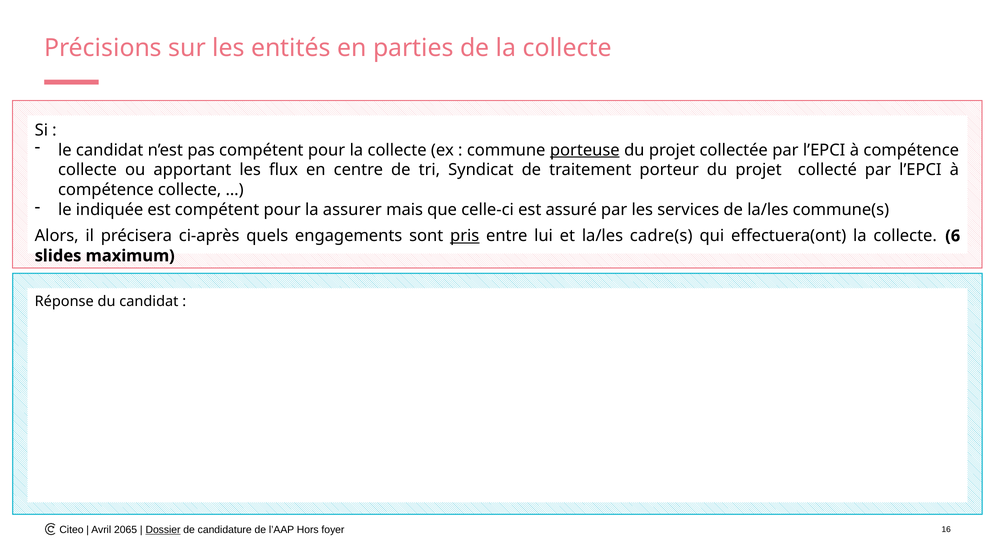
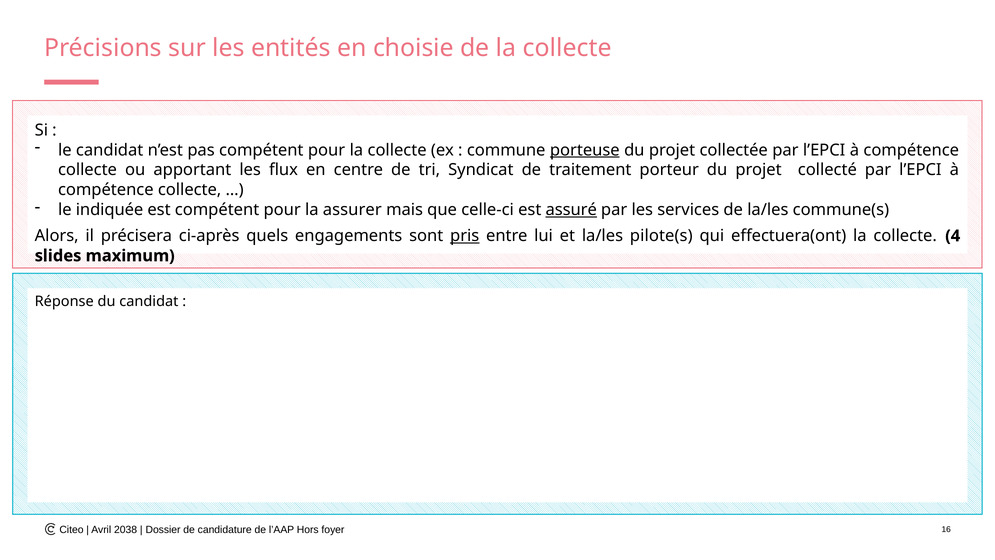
parties: parties -> choisie (413, 48)
assuré underline: none -> present (571, 210)
cadre(s: cadre(s -> pilote(s (661, 236)
6: 6 -> 4 (953, 236)
2065: 2065 -> 2038 (126, 529)
Dossier underline: present -> none (163, 529)
